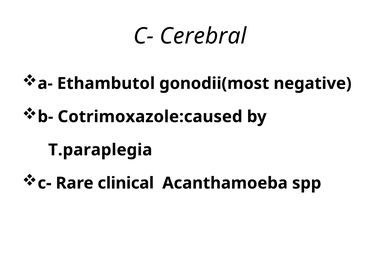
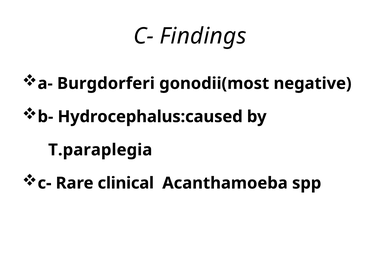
Cerebral: Cerebral -> Findings (203, 36)
Ethambutol: Ethambutol -> Burgdorferi (106, 83)
Cotrimoxazole:caused: Cotrimoxazole:caused -> Hydrocephalus:caused (150, 117)
